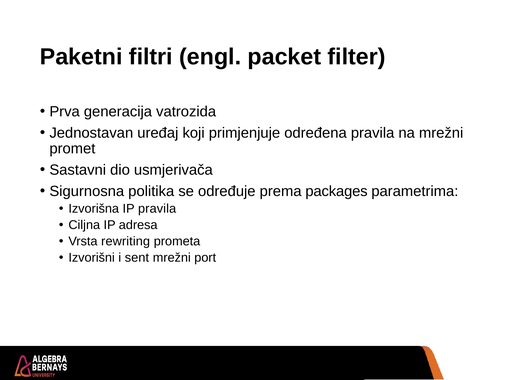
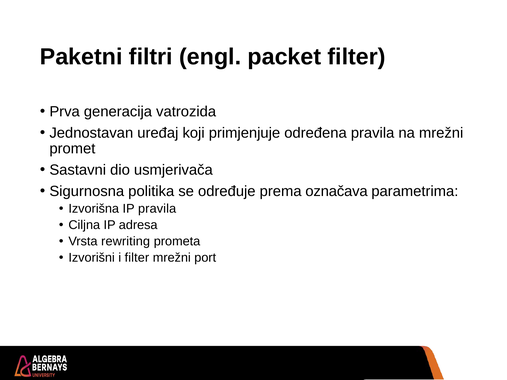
packages: packages -> označava (337, 191)
i sent: sent -> filter (137, 258)
